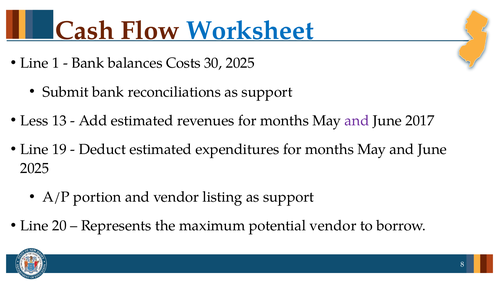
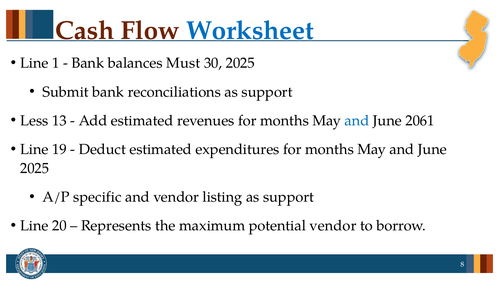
Costs: Costs -> Must (183, 63)
and colour: purple -> blue (357, 120)
2017: 2017 -> 2061 (420, 120)
portion: portion -> specific (97, 197)
